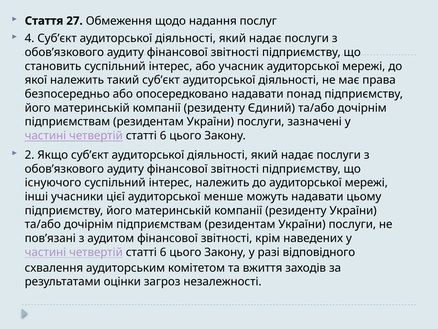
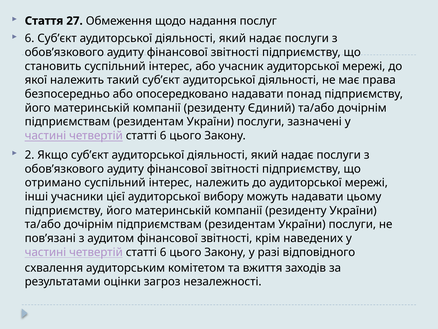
4: 4 -> 6 (30, 38)
існуючого: існуючого -> отримано (53, 182)
менше: менше -> вибору (224, 196)
